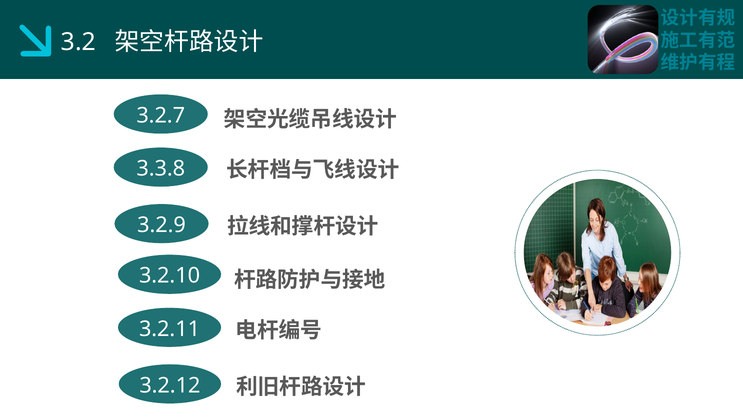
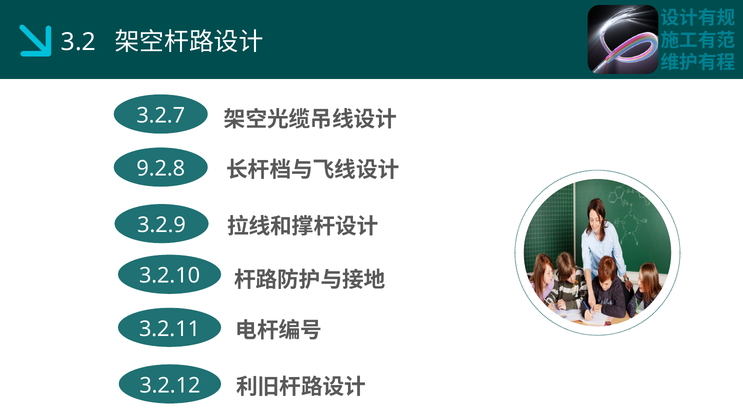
3.3.8: 3.3.8 -> 9.2.8 (161, 169)
